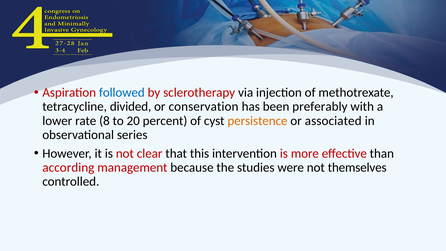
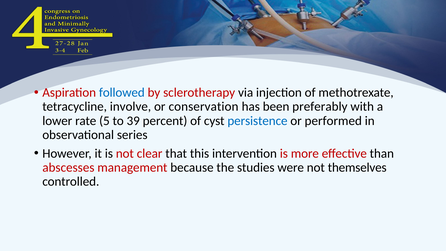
divided: divided -> involve (130, 107)
8: 8 -> 5 (104, 121)
20: 20 -> 39 (133, 121)
persistence colour: orange -> blue (257, 121)
associated: associated -> performed (333, 121)
according: according -> abscesses (68, 167)
